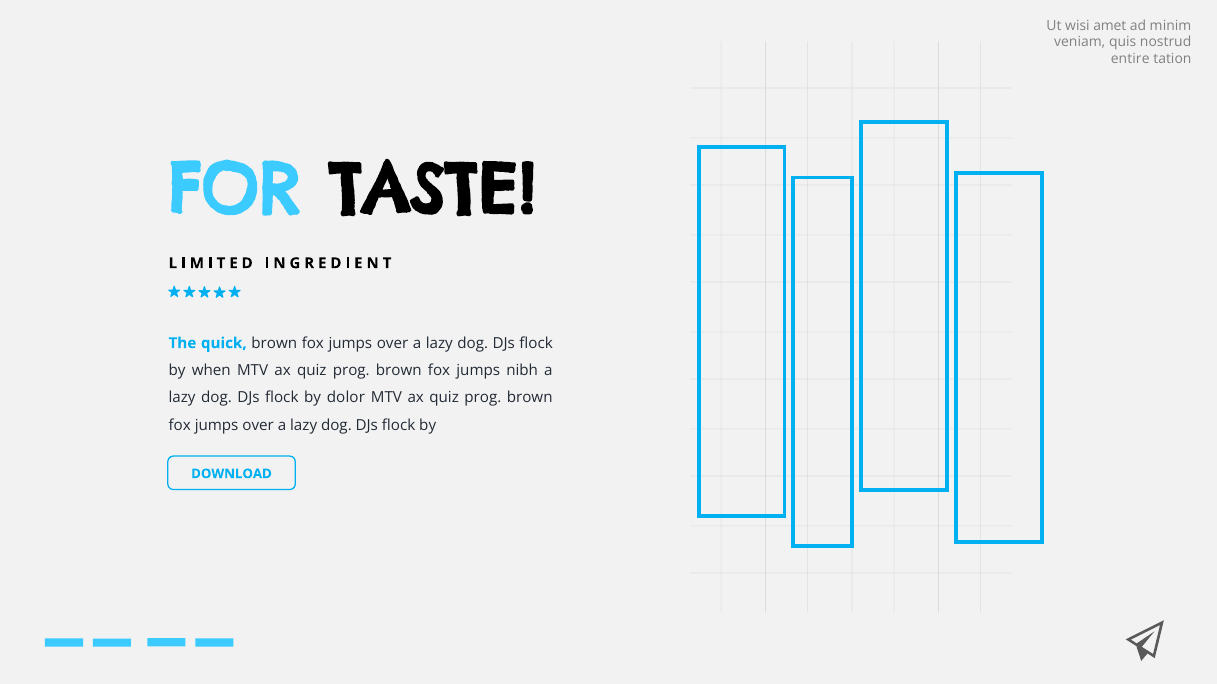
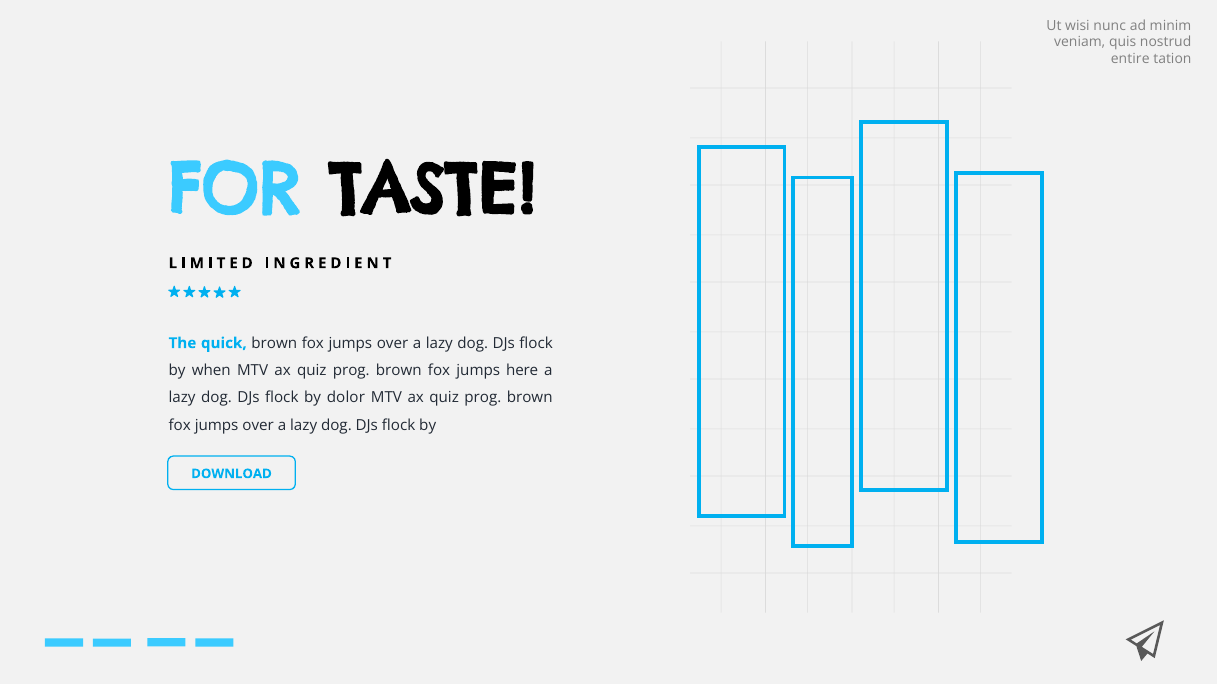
amet: amet -> nunc (1110, 26)
nibh: nibh -> here (522, 371)
